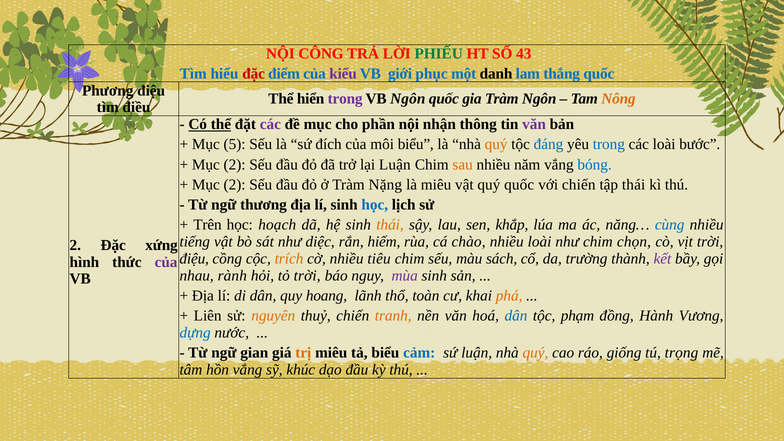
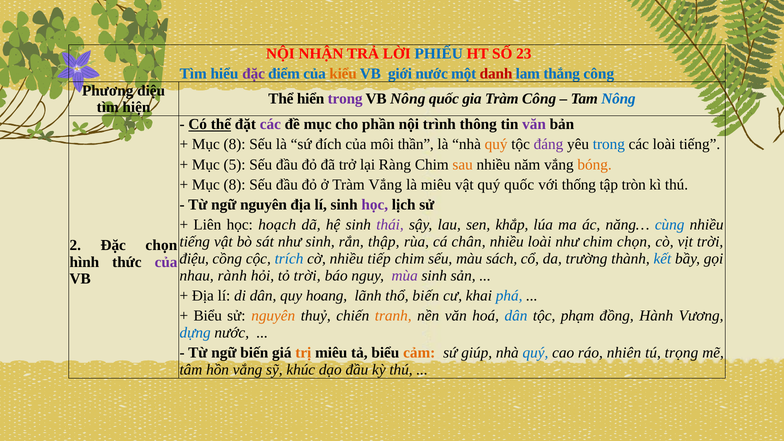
CÔNG: CÔNG -> NHẬN (321, 53)
PHIẾU colour: green -> blue (439, 53)
43: 43 -> 23 (524, 53)
đặc colour: red -> purple (254, 74)
kiểu colour: purple -> orange (343, 74)
giới phục: phục -> nước (432, 74)
danh colour: black -> red (496, 74)
thắng quốc: quốc -> công (599, 74)
VB Ngôn: Ngôn -> Nông (408, 99)
Tràm Ngôn: Ngôn -> Công (539, 99)
Nông colour: orange -> blue (618, 99)
điều: điều -> hiện (136, 107)
nhận: nhận -> trình (439, 124)
5: 5 -> 8 (235, 144)
môi biểu: biểu -> thần (416, 144)
đáng colour: blue -> purple (548, 144)
loài bước: bước -> tiếng (700, 144)
2: 2 -> 5 (235, 165)
lại Luận: Luận -> Ràng (395, 165)
bóng colour: blue -> orange (595, 165)
2: 2 -> 8 (235, 185)
Tràm Nặng: Nặng -> Vắng (385, 185)
với chiến: chiến -> thống (579, 185)
tập thái: thái -> tròn (634, 185)
ngữ thương: thương -> nguyên (264, 205)
học colour: blue -> purple (375, 205)
Trên: Trên -> Liên (207, 225)
thái colour: orange -> purple (390, 225)
như diệc: diệc -> sinh (320, 242)
hiếm: hiếm -> thập (384, 242)
chào: chào -> chân (469, 242)
Đặc xứng: xứng -> chọn (161, 245)
trích colour: orange -> blue (289, 259)
tiêu: tiêu -> tiếp (379, 259)
kết colour: purple -> blue (662, 259)
thổ toàn: toàn -> biến (426, 296)
phá colour: orange -> blue (509, 296)
Liên: Liên -> Biểu (208, 316)
ngữ gian: gian -> biến (254, 353)
cảm colour: blue -> orange (419, 353)
sứ luận: luận -> giúp (477, 353)
quý colour: orange -> blue (535, 353)
giống: giống -> nhiên (624, 353)
